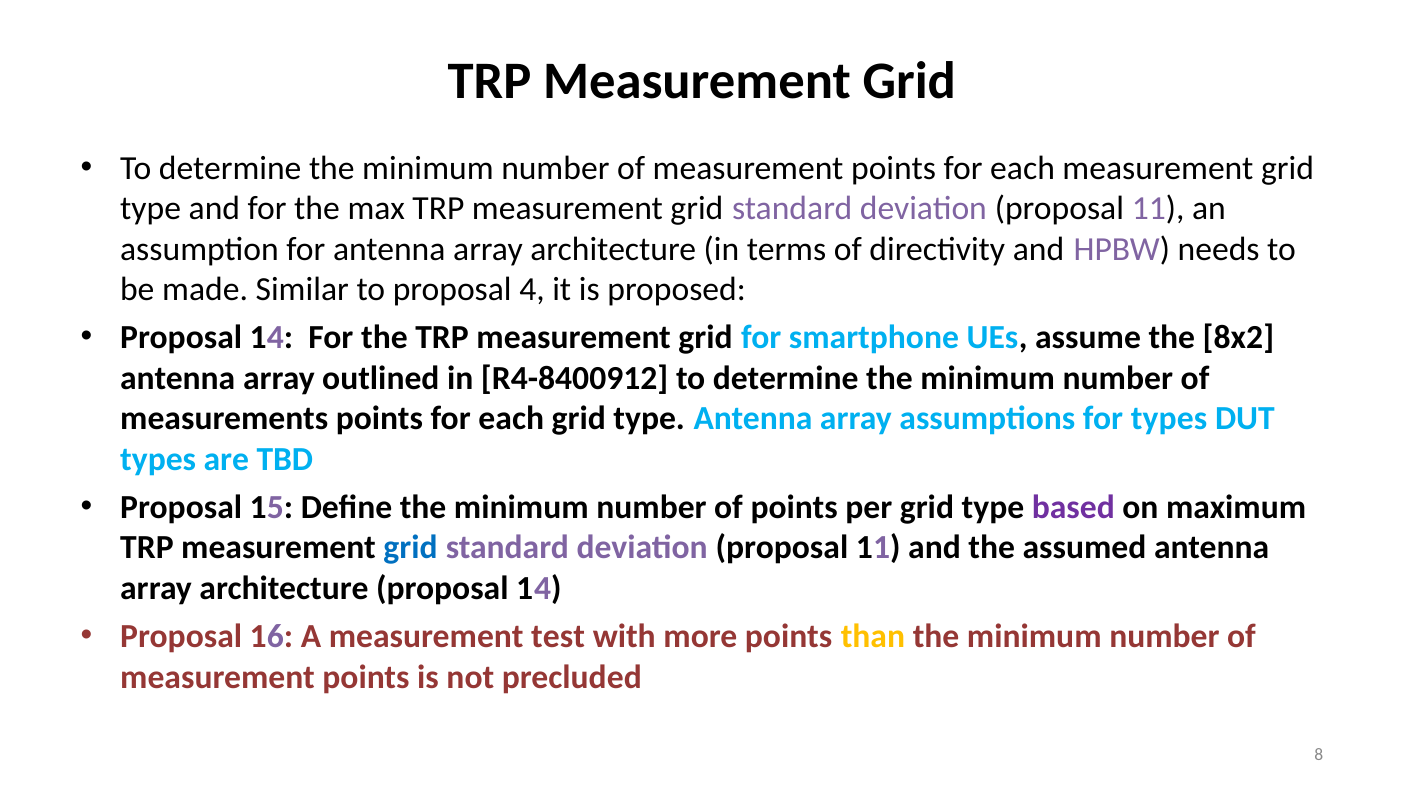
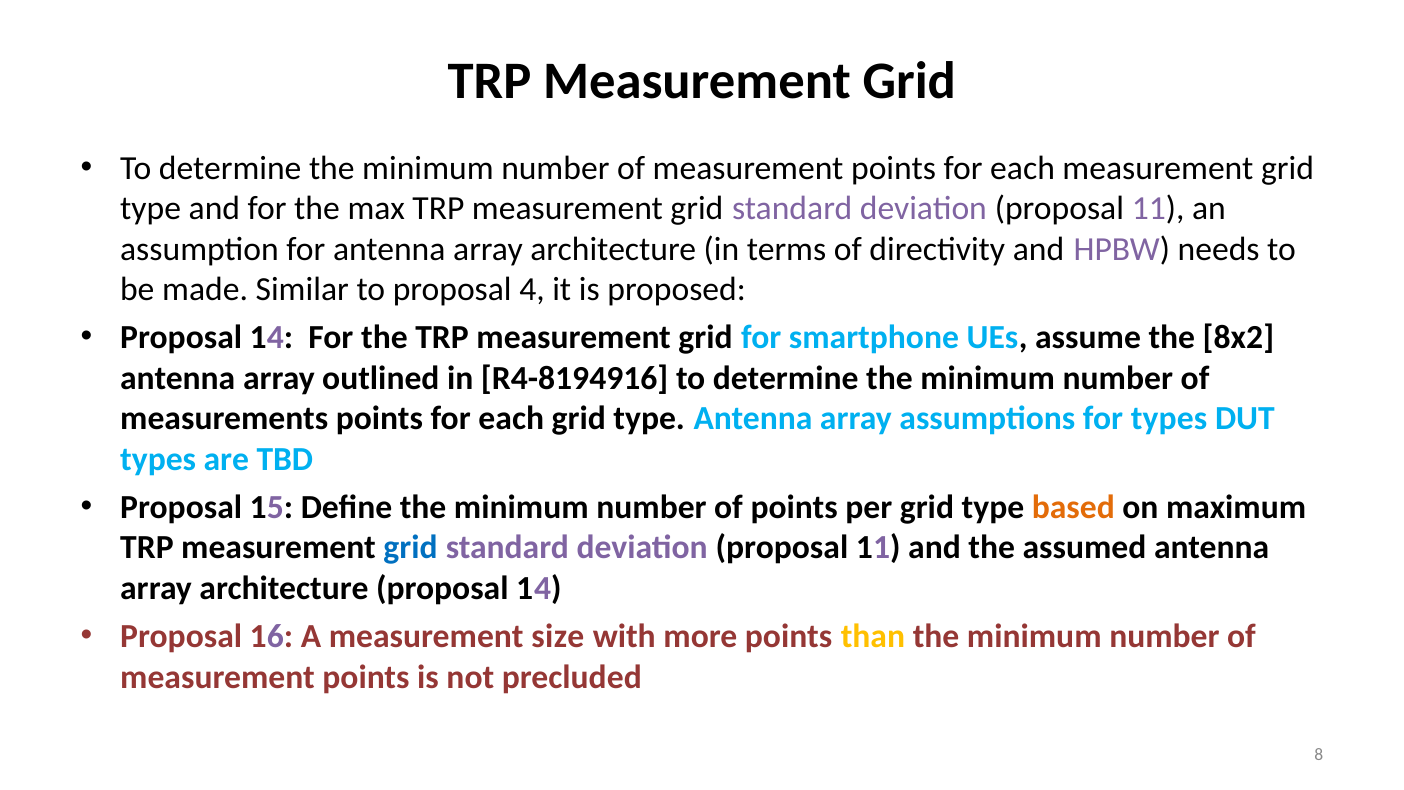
R4-8400912: R4-8400912 -> R4-8194916 (575, 378)
based colour: purple -> orange (1073, 507)
test: test -> size (558, 637)
